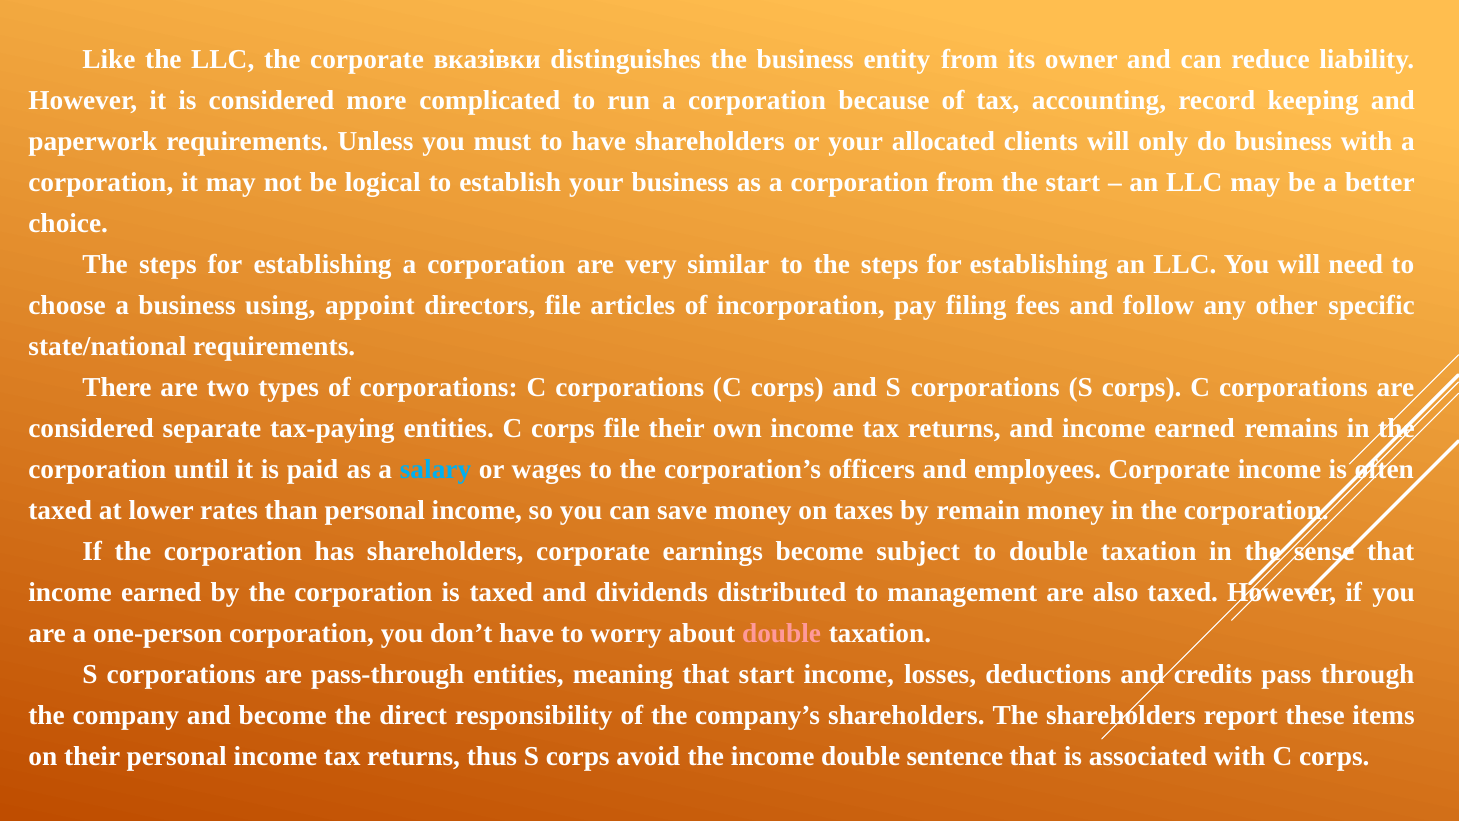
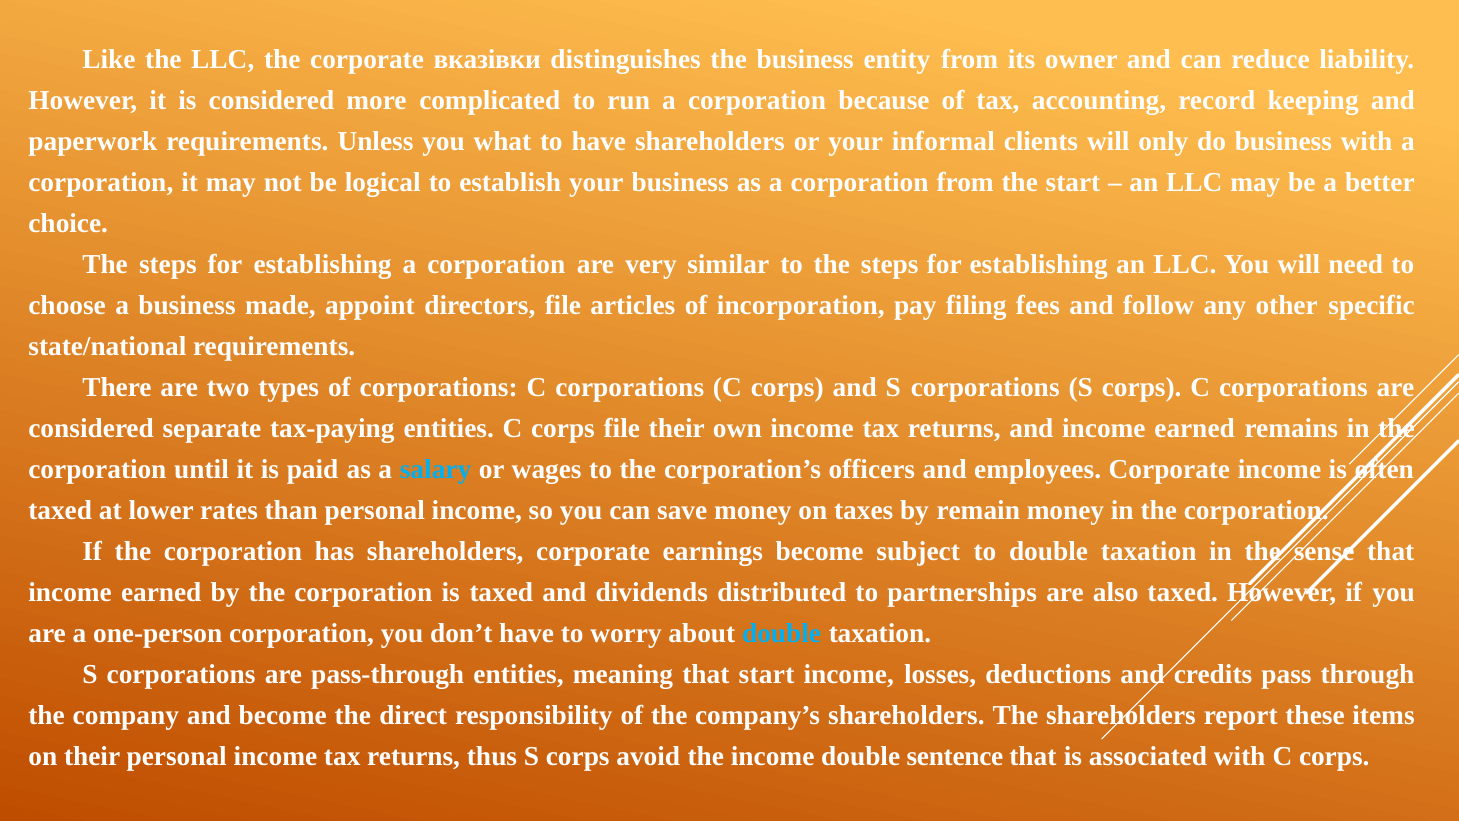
must: must -> what (502, 141)
allocated: allocated -> informal (943, 141)
using: using -> made (280, 305)
management: management -> partnerships (962, 592)
double colour: pink -> light blue (782, 633)
